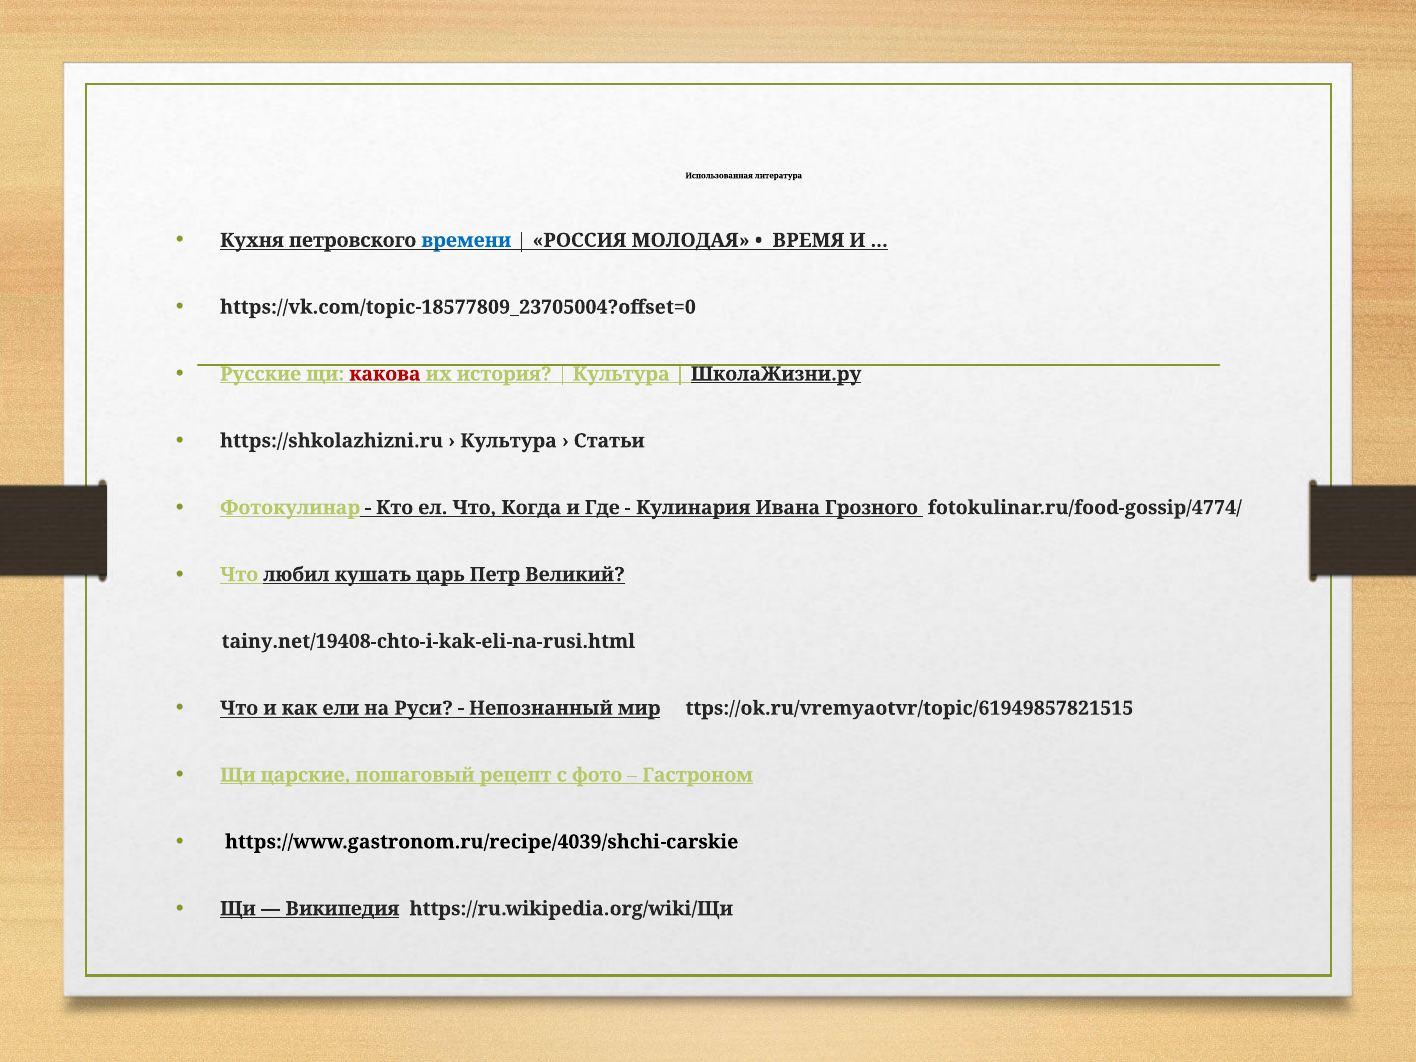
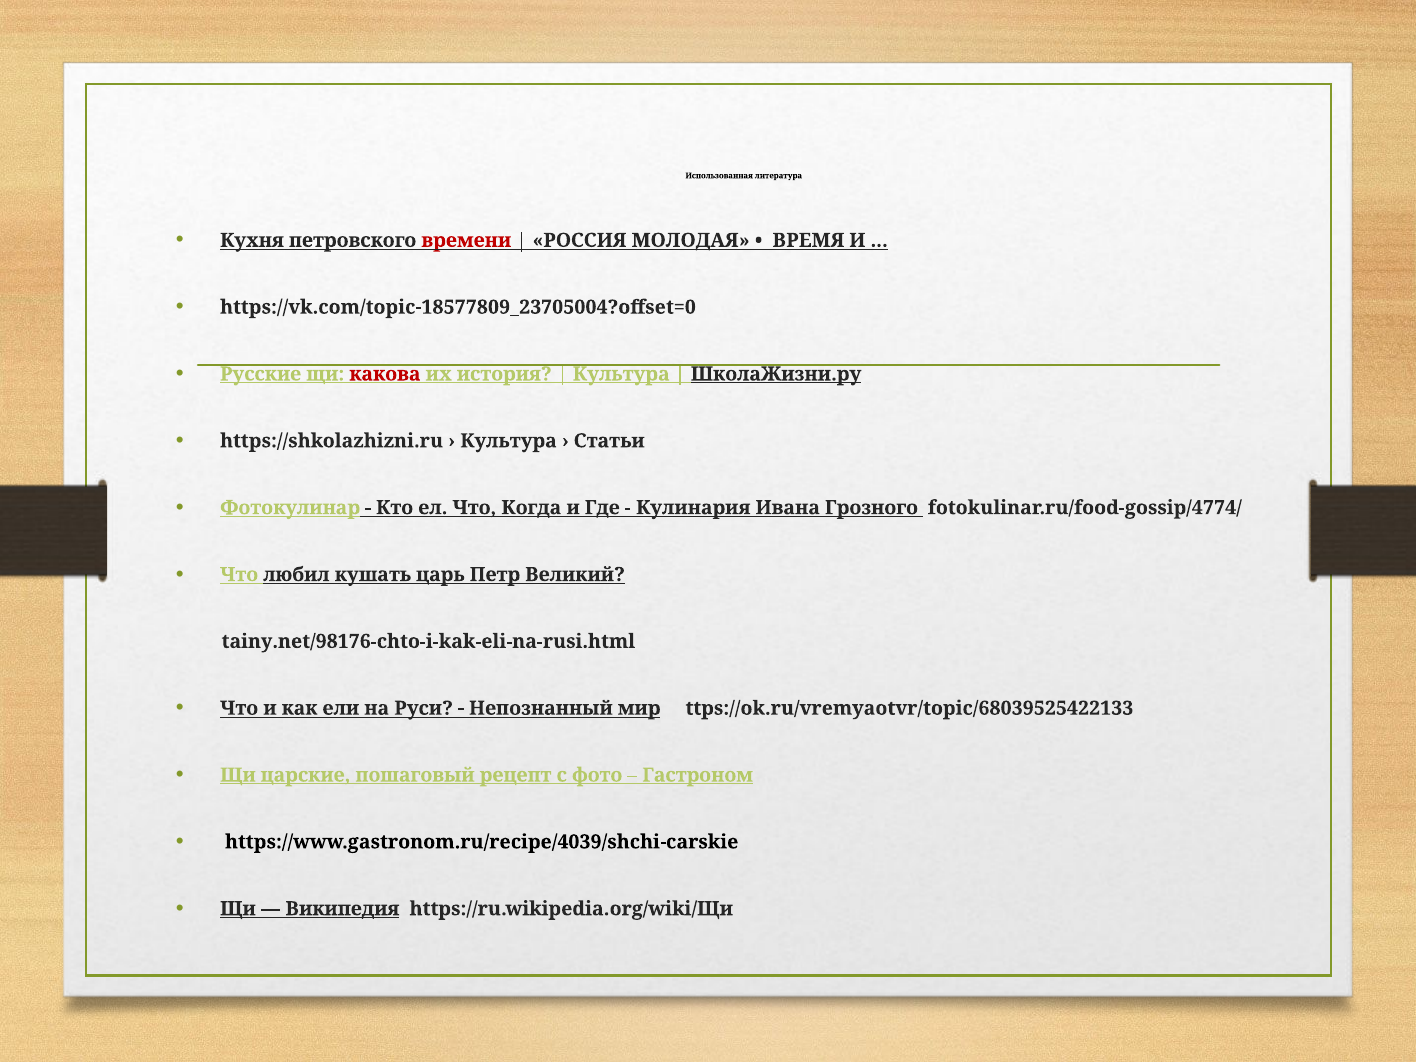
времени colour: blue -> red (466, 240)
tainy.net/19408-chto-i-kak-eli-na-rusi.html: tainy.net/19408-chto-i-kak-eli-na-rusi.html -> tainy.net/98176-chto-i-kak-eli-na-rusi.html (428, 641)
ttps://ok.ru/vremyaotvr/topic/61949857821515: ttps://ok.ru/vremyaotvr/topic/61949857821515 -> ttps://ok.ru/vremyaotvr/topic/68039525422133 (909, 708)
